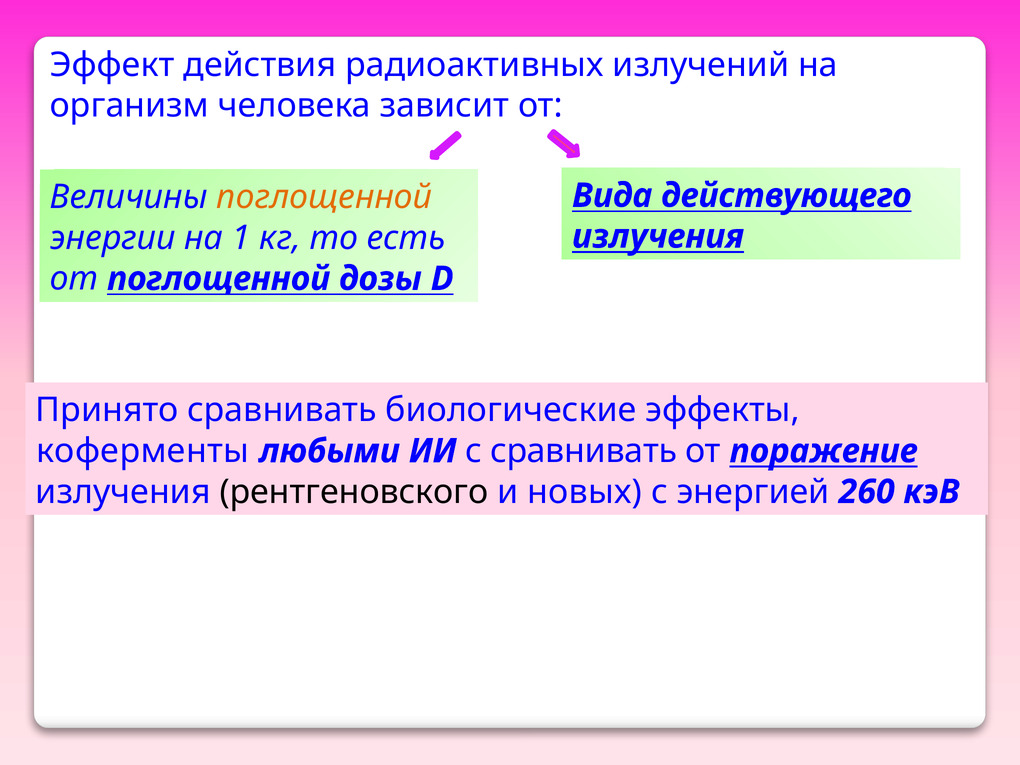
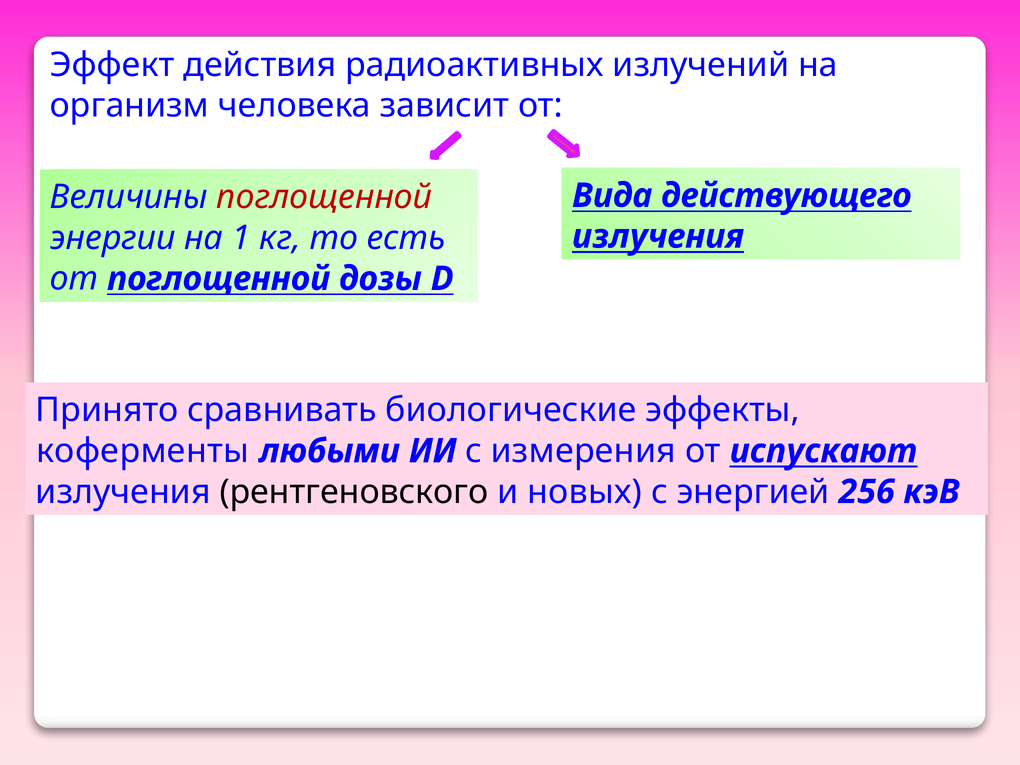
поглощенной colour: orange -> red (324, 197)
с сравнивать: сравнивать -> измерения (583, 451)
поражение: поражение -> испускают (824, 451)
260: 260 -> 256 (867, 492)
